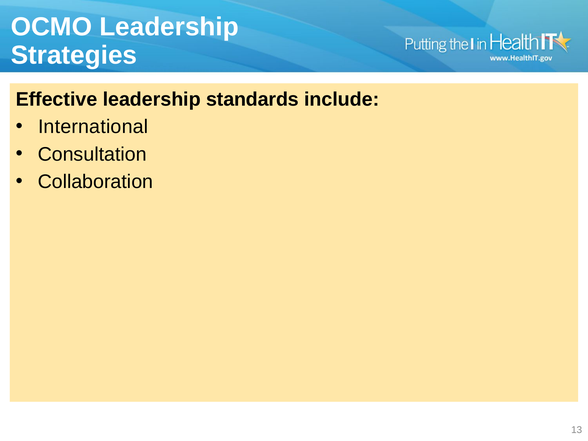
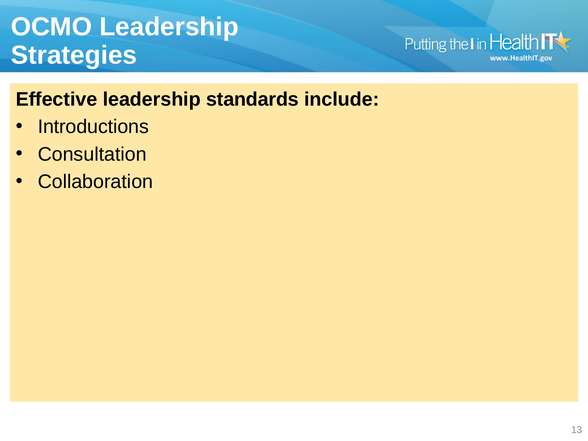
International: International -> Introductions (93, 127)
